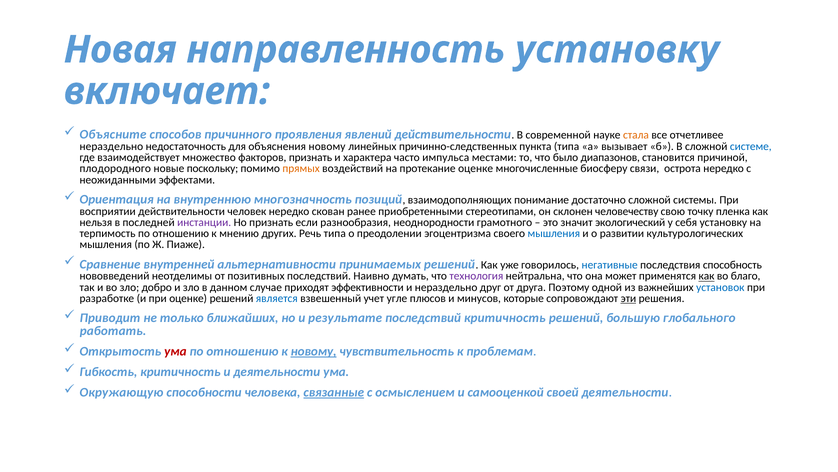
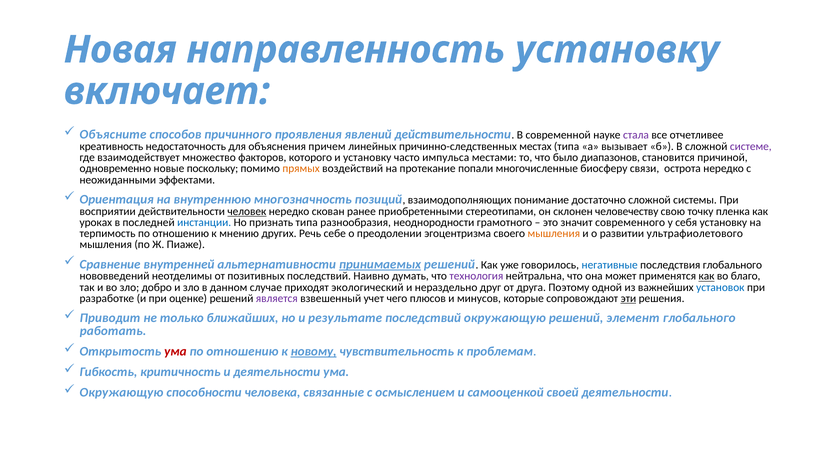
стала colour: orange -> purple (636, 135)
нераздельно: нераздельно -> креативность (111, 146)
объяснения новому: новому -> причем (327, 146)
пункта: пункта -> местах (535, 146)
системе colour: blue -> purple (751, 146)
факторов признать: признать -> которого (310, 157)
и характера: характера -> установку (367, 157)
плодородного: плодородного -> одновременно (115, 168)
протекание оценке: оценке -> попали (476, 168)
человек underline: none -> present (247, 211)
нельзя: нельзя -> уроках (96, 222)
инстанции colour: purple -> blue (204, 222)
признать если: если -> типа (307, 222)
экологический: экологический -> современного (630, 222)
Речь типа: типа -> себе (335, 233)
мышления colour: blue -> orange (554, 233)
культурологических: культурологических -> ультрафиолетового (695, 233)
принимаемых underline: none -> present (380, 264)
последствия способность: способность -> глобального (732, 264)
эффективности: эффективности -> экологический (367, 287)
является colour: blue -> purple (277, 298)
угле: угле -> чего (397, 298)
последствий критичность: критичность -> окружающую (505, 318)
большую: большую -> элемент (633, 318)
связанные underline: present -> none (334, 392)
